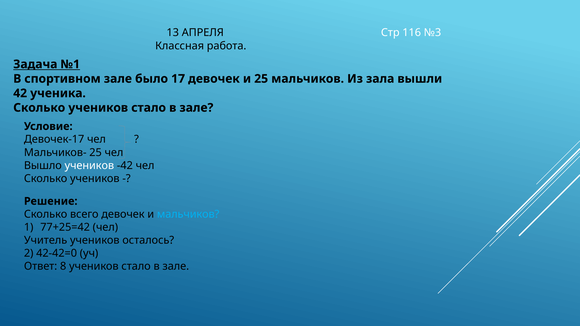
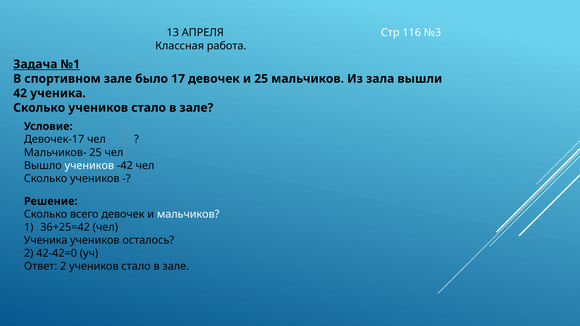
мальчиков colour: light blue -> white (188, 214)
77+25=42: 77+25=42 -> 36+25=42 (65, 227)
Учитель: Учитель -> Ученика (46, 240)
Ответ 8: 8 -> 2 (63, 267)
